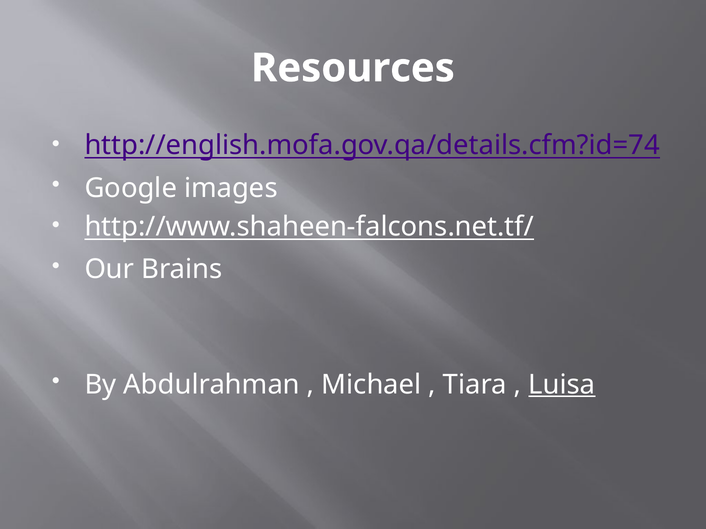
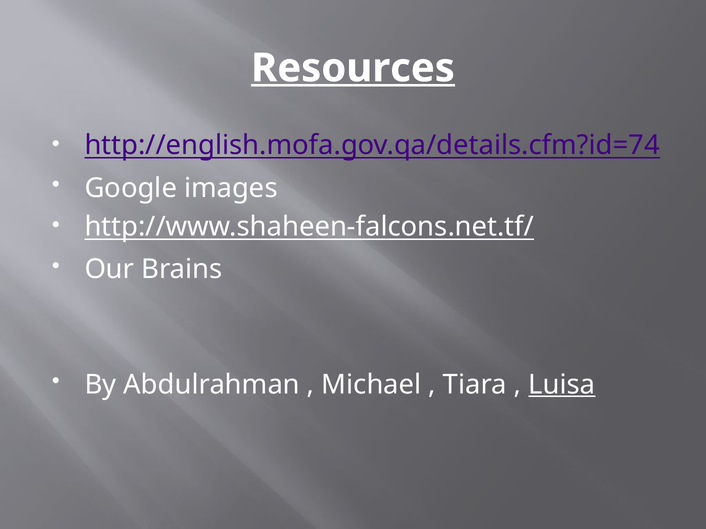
Resources underline: none -> present (353, 68)
